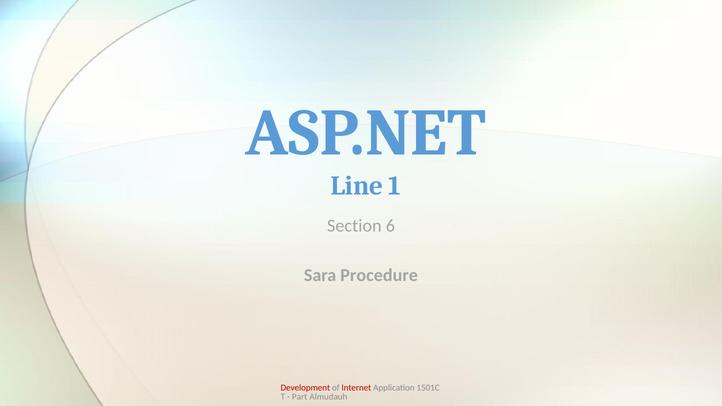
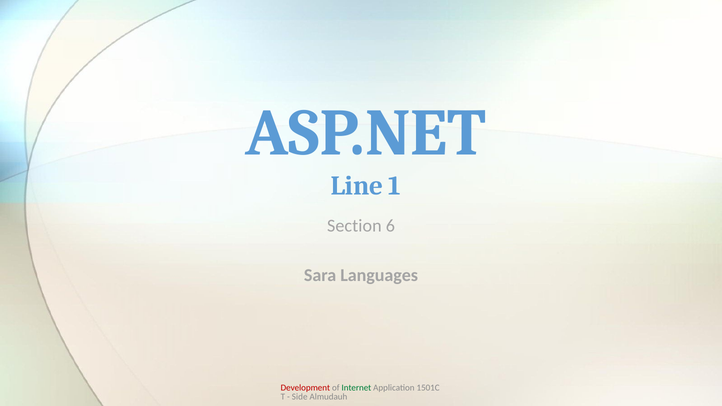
Procedure: Procedure -> Languages (379, 275)
Internet colour: red -> green (356, 388)
Part: Part -> Side (300, 397)
